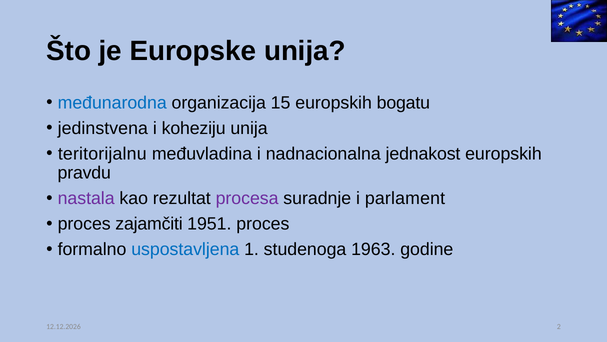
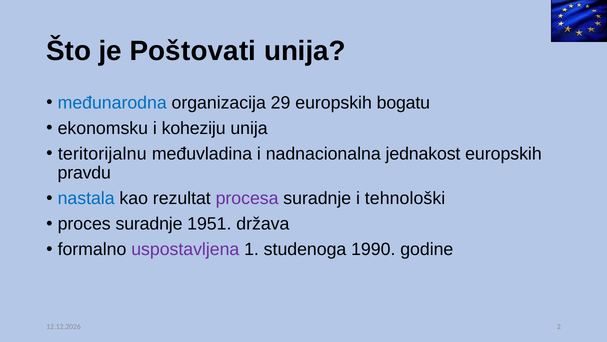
Europske: Europske -> Poštovati (193, 51)
15: 15 -> 29 (281, 103)
jedinstvena: jedinstvena -> ekonomsku (103, 128)
nastala colour: purple -> blue (86, 198)
parlament: parlament -> tehnološki (405, 198)
proces zajamčiti: zajamčiti -> suradnje (149, 224)
1951 proces: proces -> država (263, 224)
uspostavljena colour: blue -> purple (185, 249)
1963: 1963 -> 1990 (373, 249)
